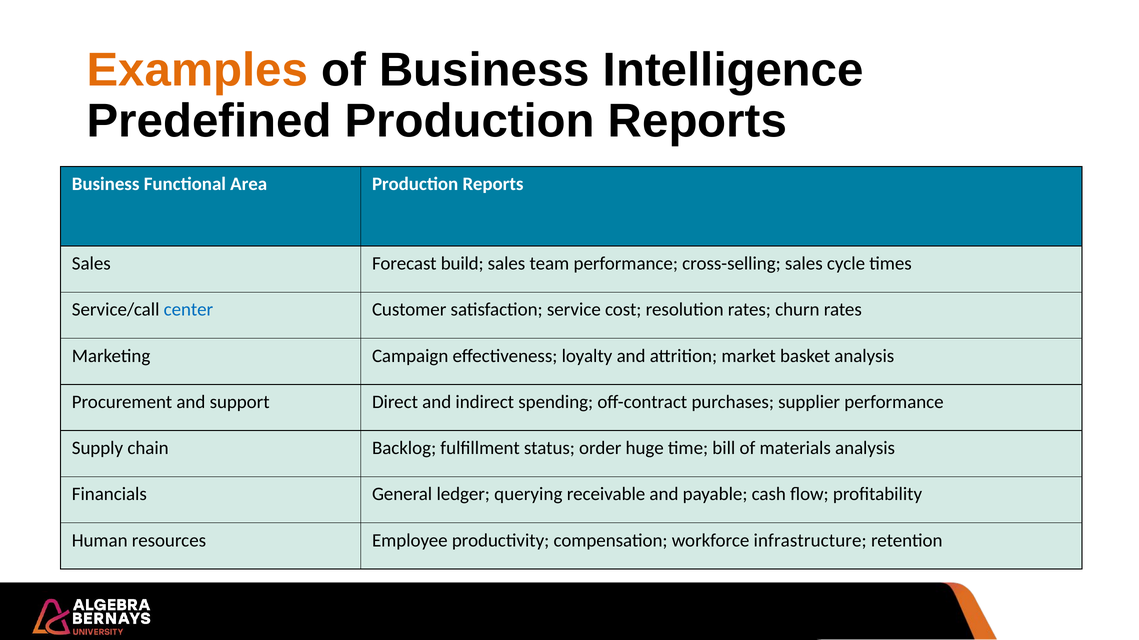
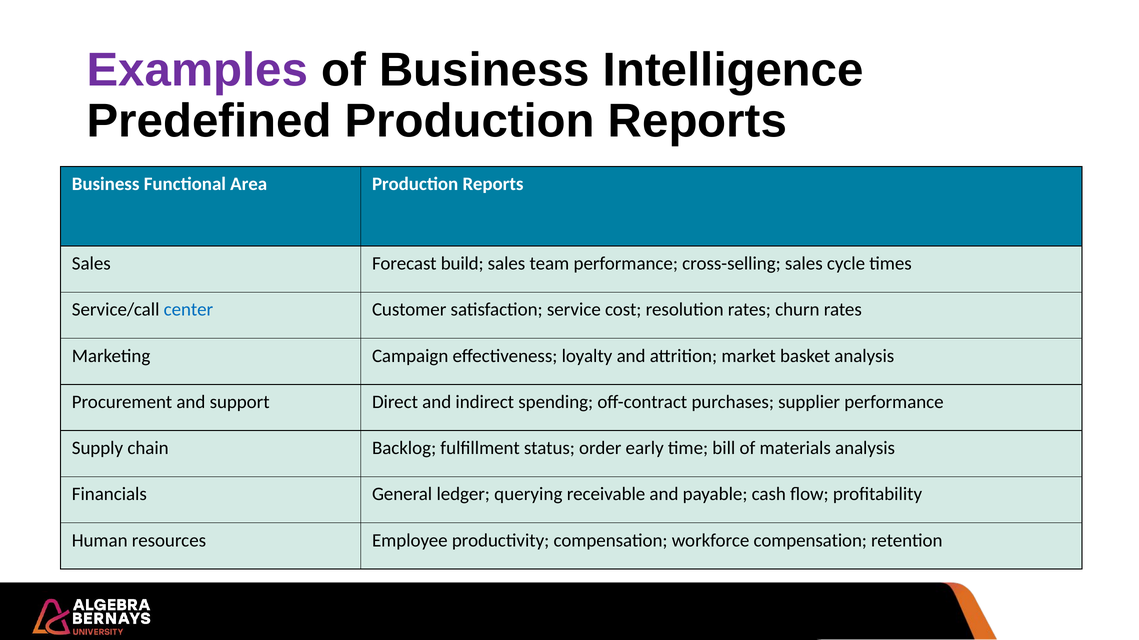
Examples colour: orange -> purple (197, 70)
huge: huge -> early (645, 449)
workforce infrastructure: infrastructure -> compensation (810, 541)
